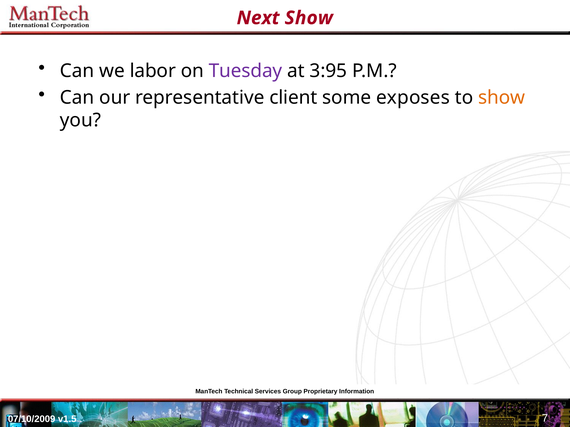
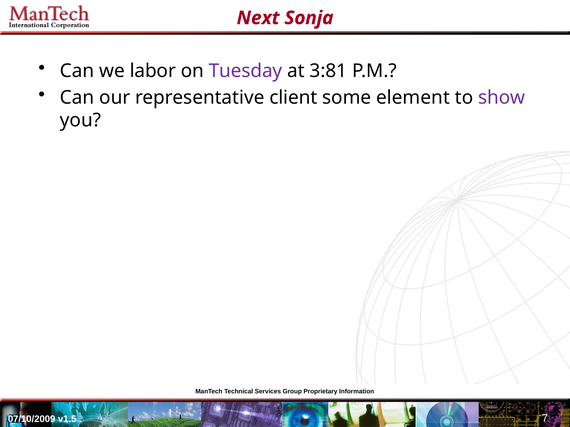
Next Show: Show -> Sonja (309, 18)
3:95: 3:95 -> 3:81 (328, 71)
exposes: exposes -> element (413, 98)
show colour: orange -> purple (502, 98)
